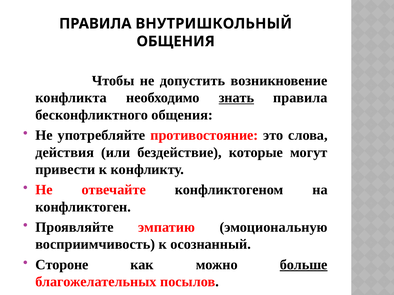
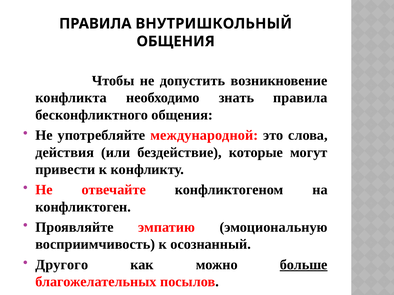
знать underline: present -> none (236, 98)
противостояние: противостояние -> международной (204, 135)
Стороне: Стороне -> Другого (62, 265)
